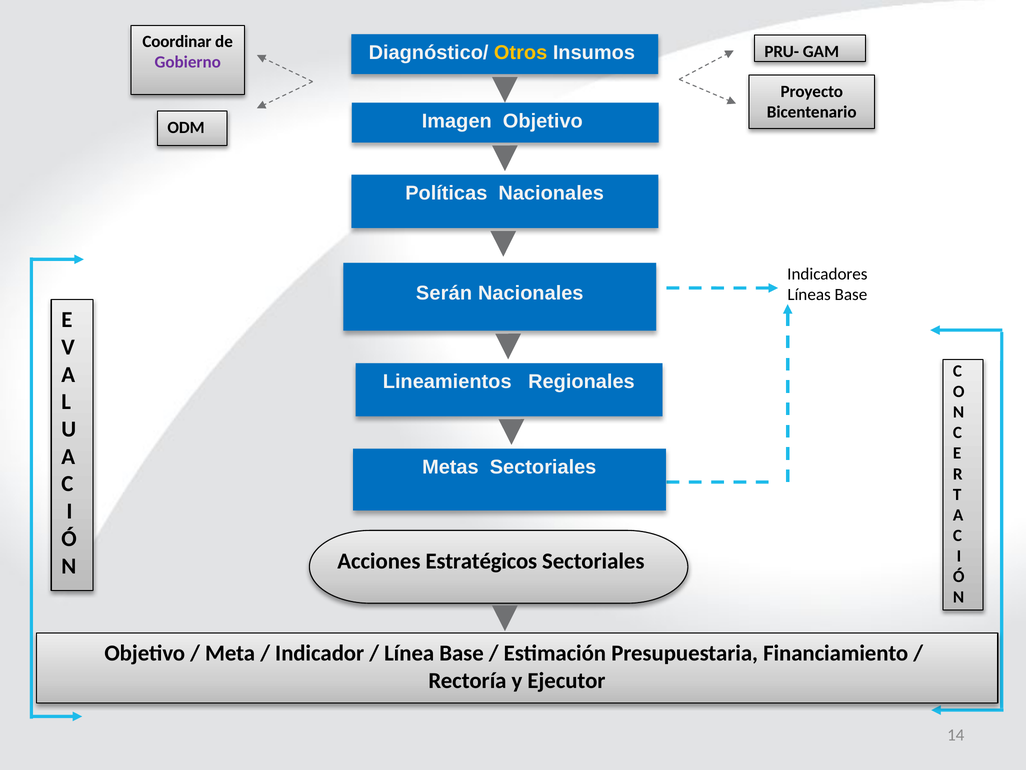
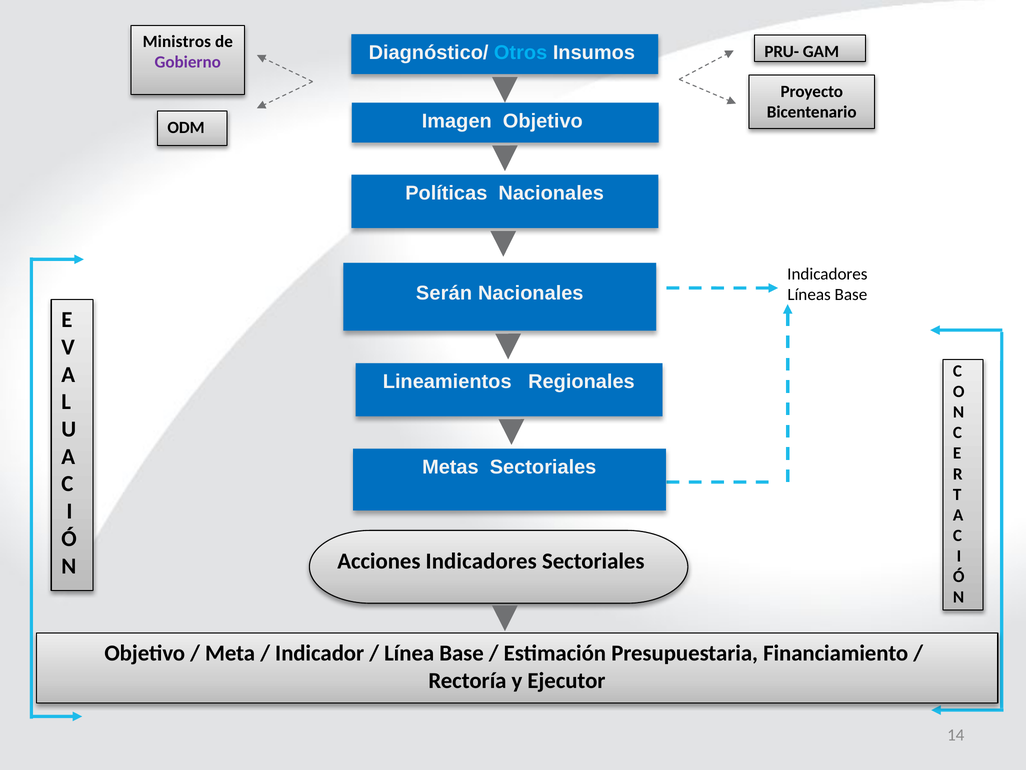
Coordinar: Coordinar -> Ministros (177, 42)
Otros colour: yellow -> light blue (521, 53)
Acciones Estratégicos: Estratégicos -> Indicadores (481, 561)
